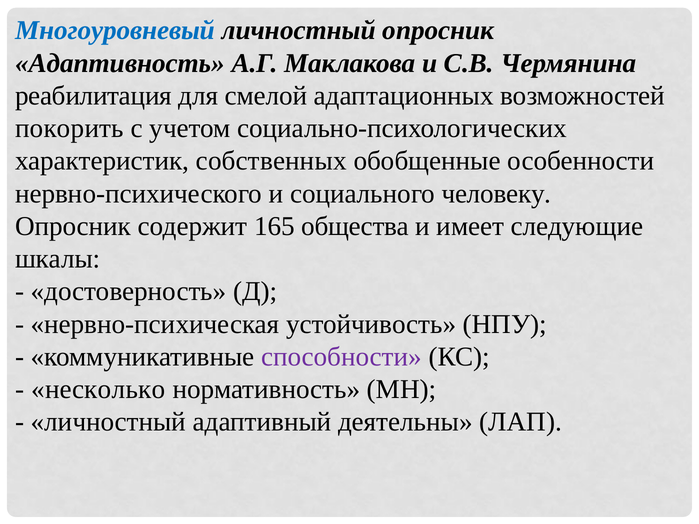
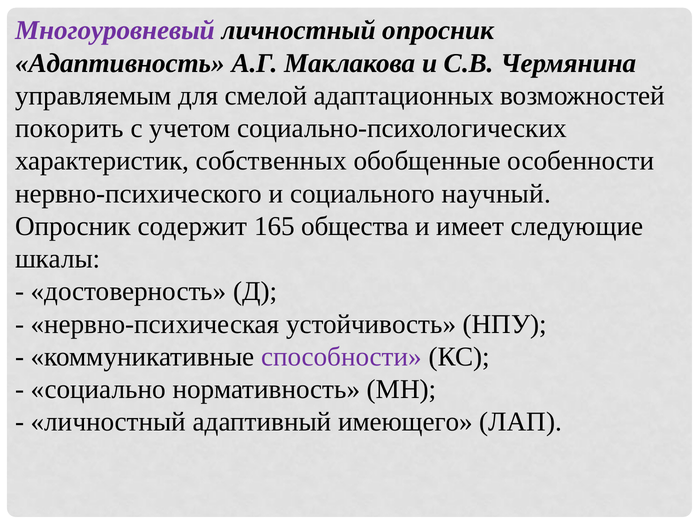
Многоуровневый colour: blue -> purple (115, 31)
реабилитация: реабилитация -> управляемым (93, 96)
человеку: человеку -> научный (496, 194)
несколько: несколько -> социально (98, 390)
деятельны: деятельны -> имеющего (405, 422)
